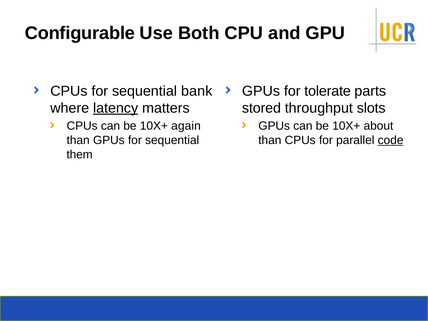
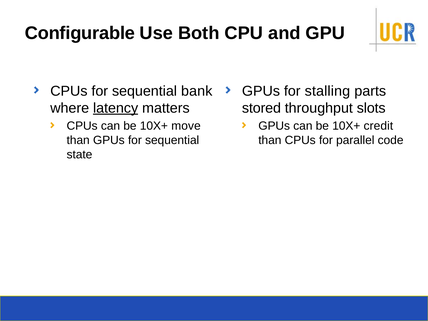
tolerate: tolerate -> stalling (327, 91)
again: again -> move (186, 126)
about: about -> credit (378, 126)
code underline: present -> none (391, 140)
them: them -> state (79, 155)
